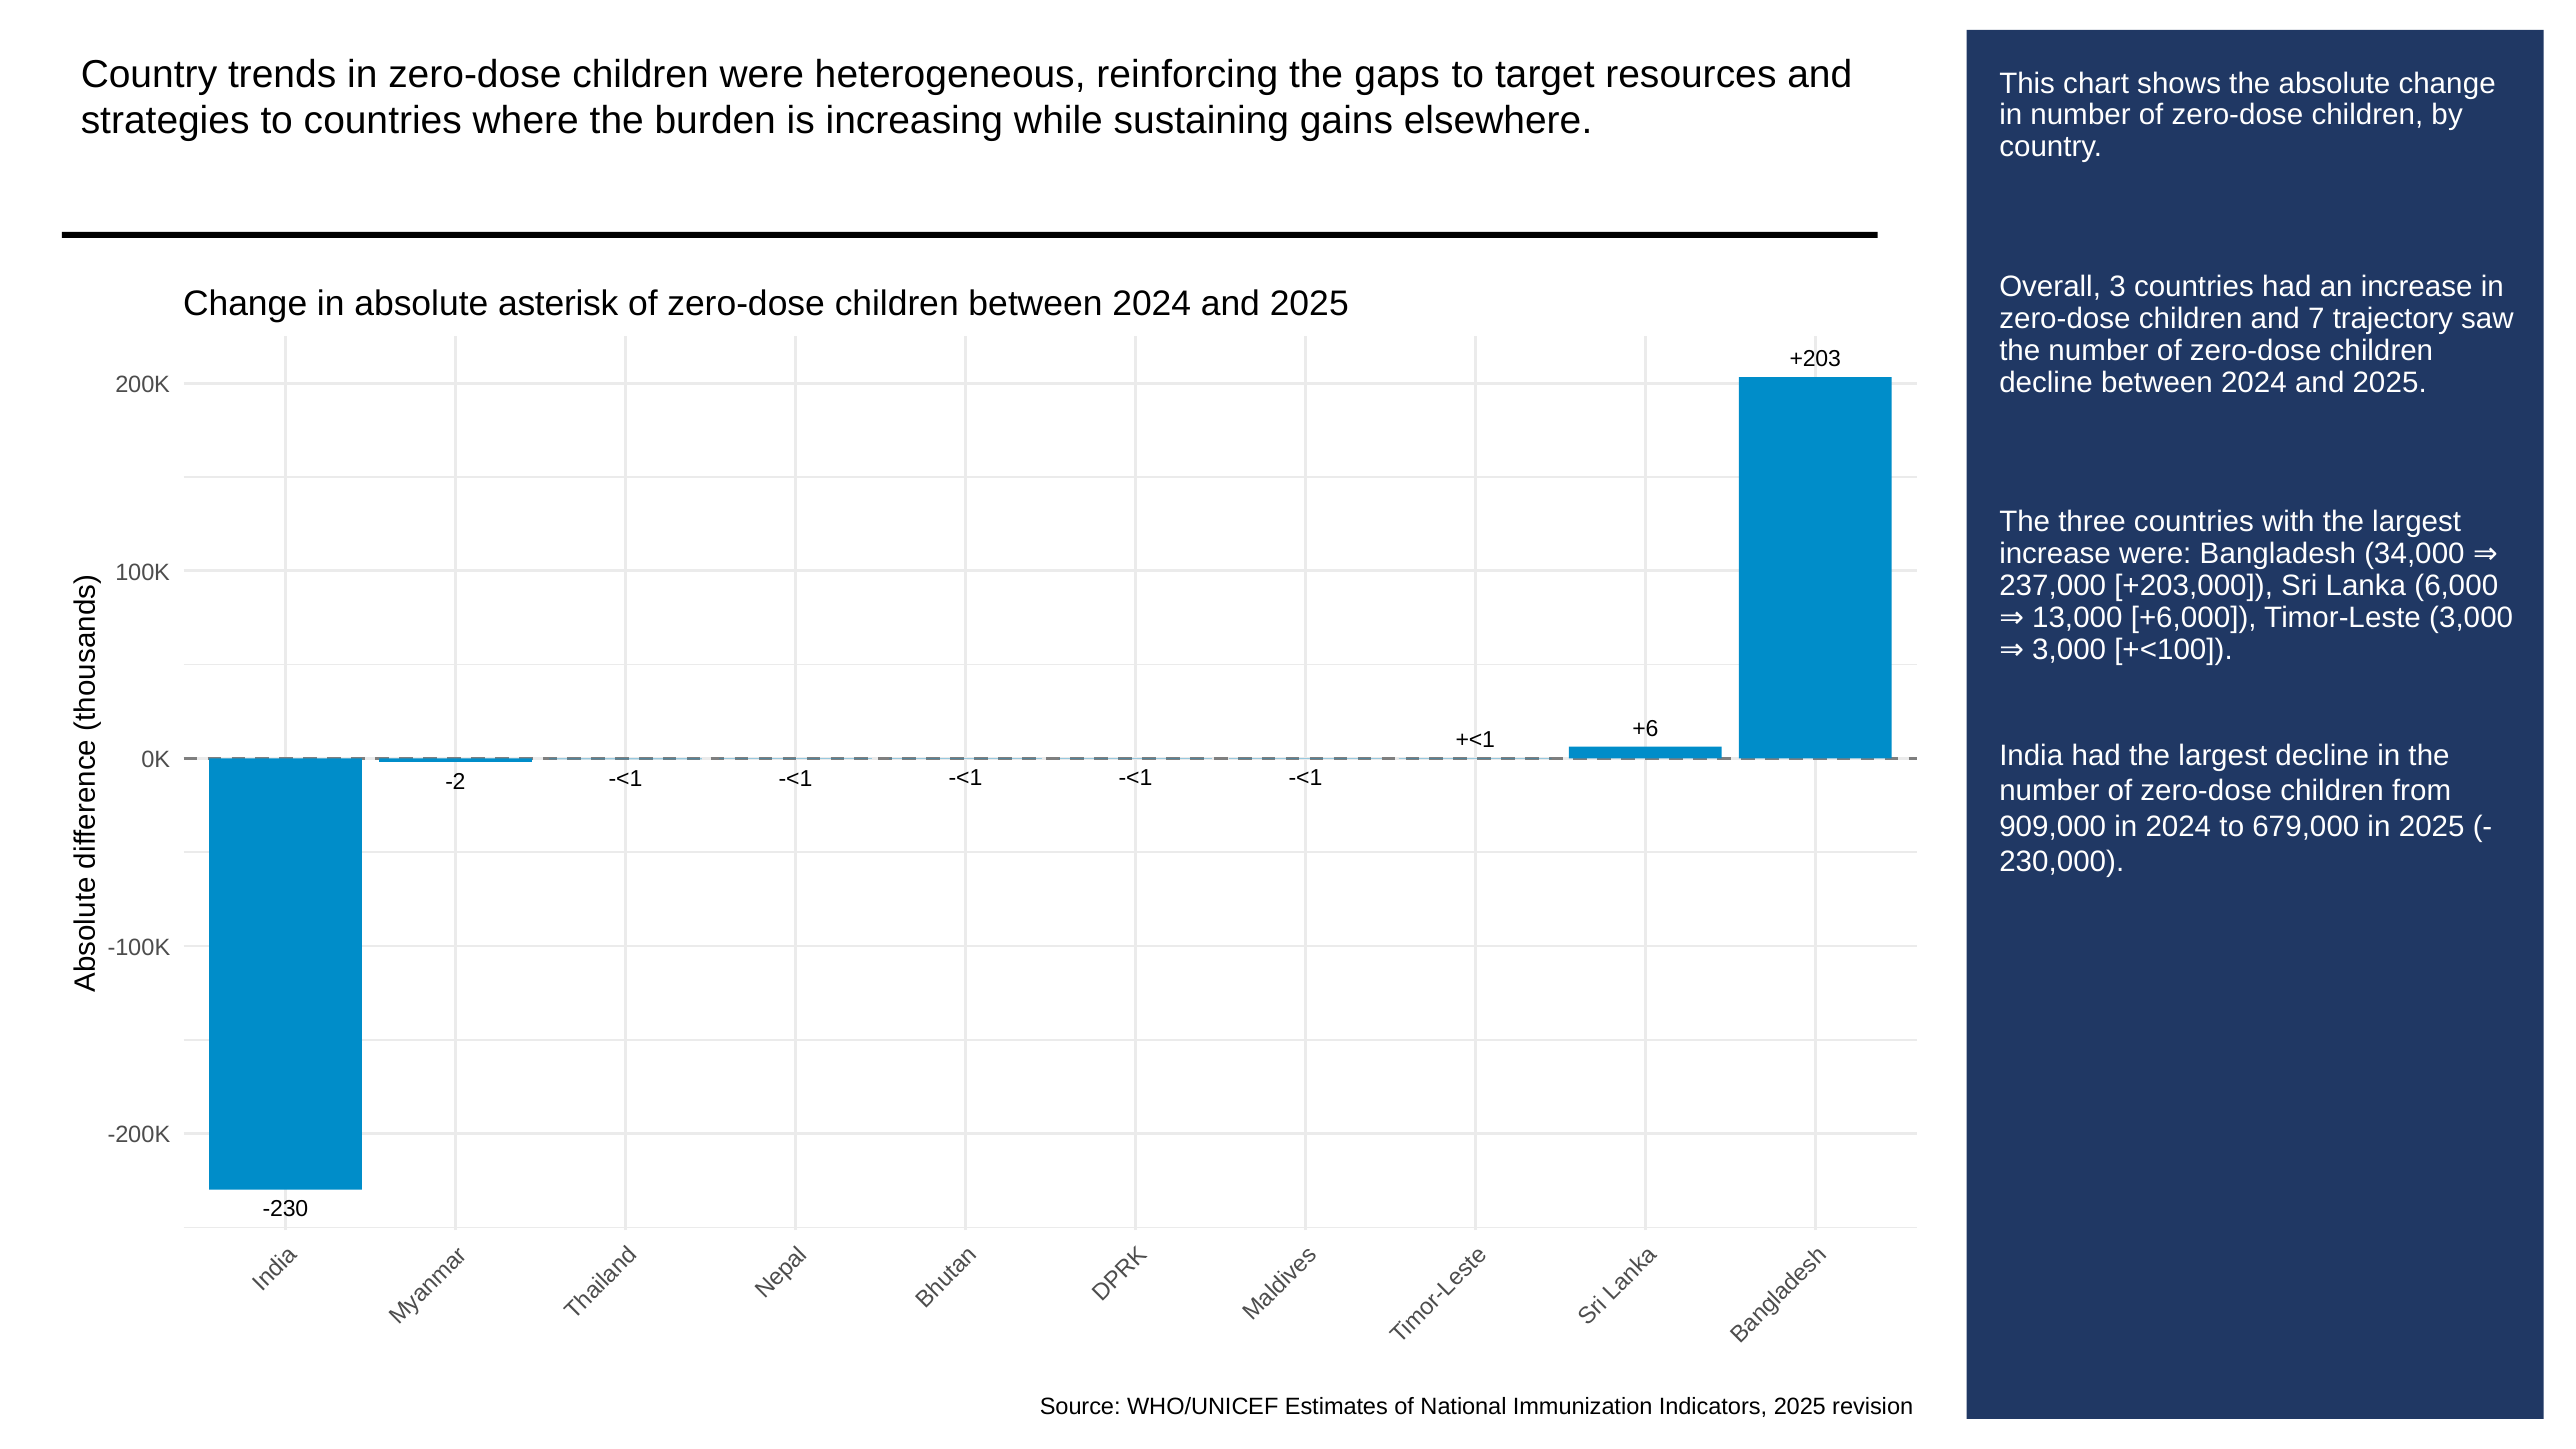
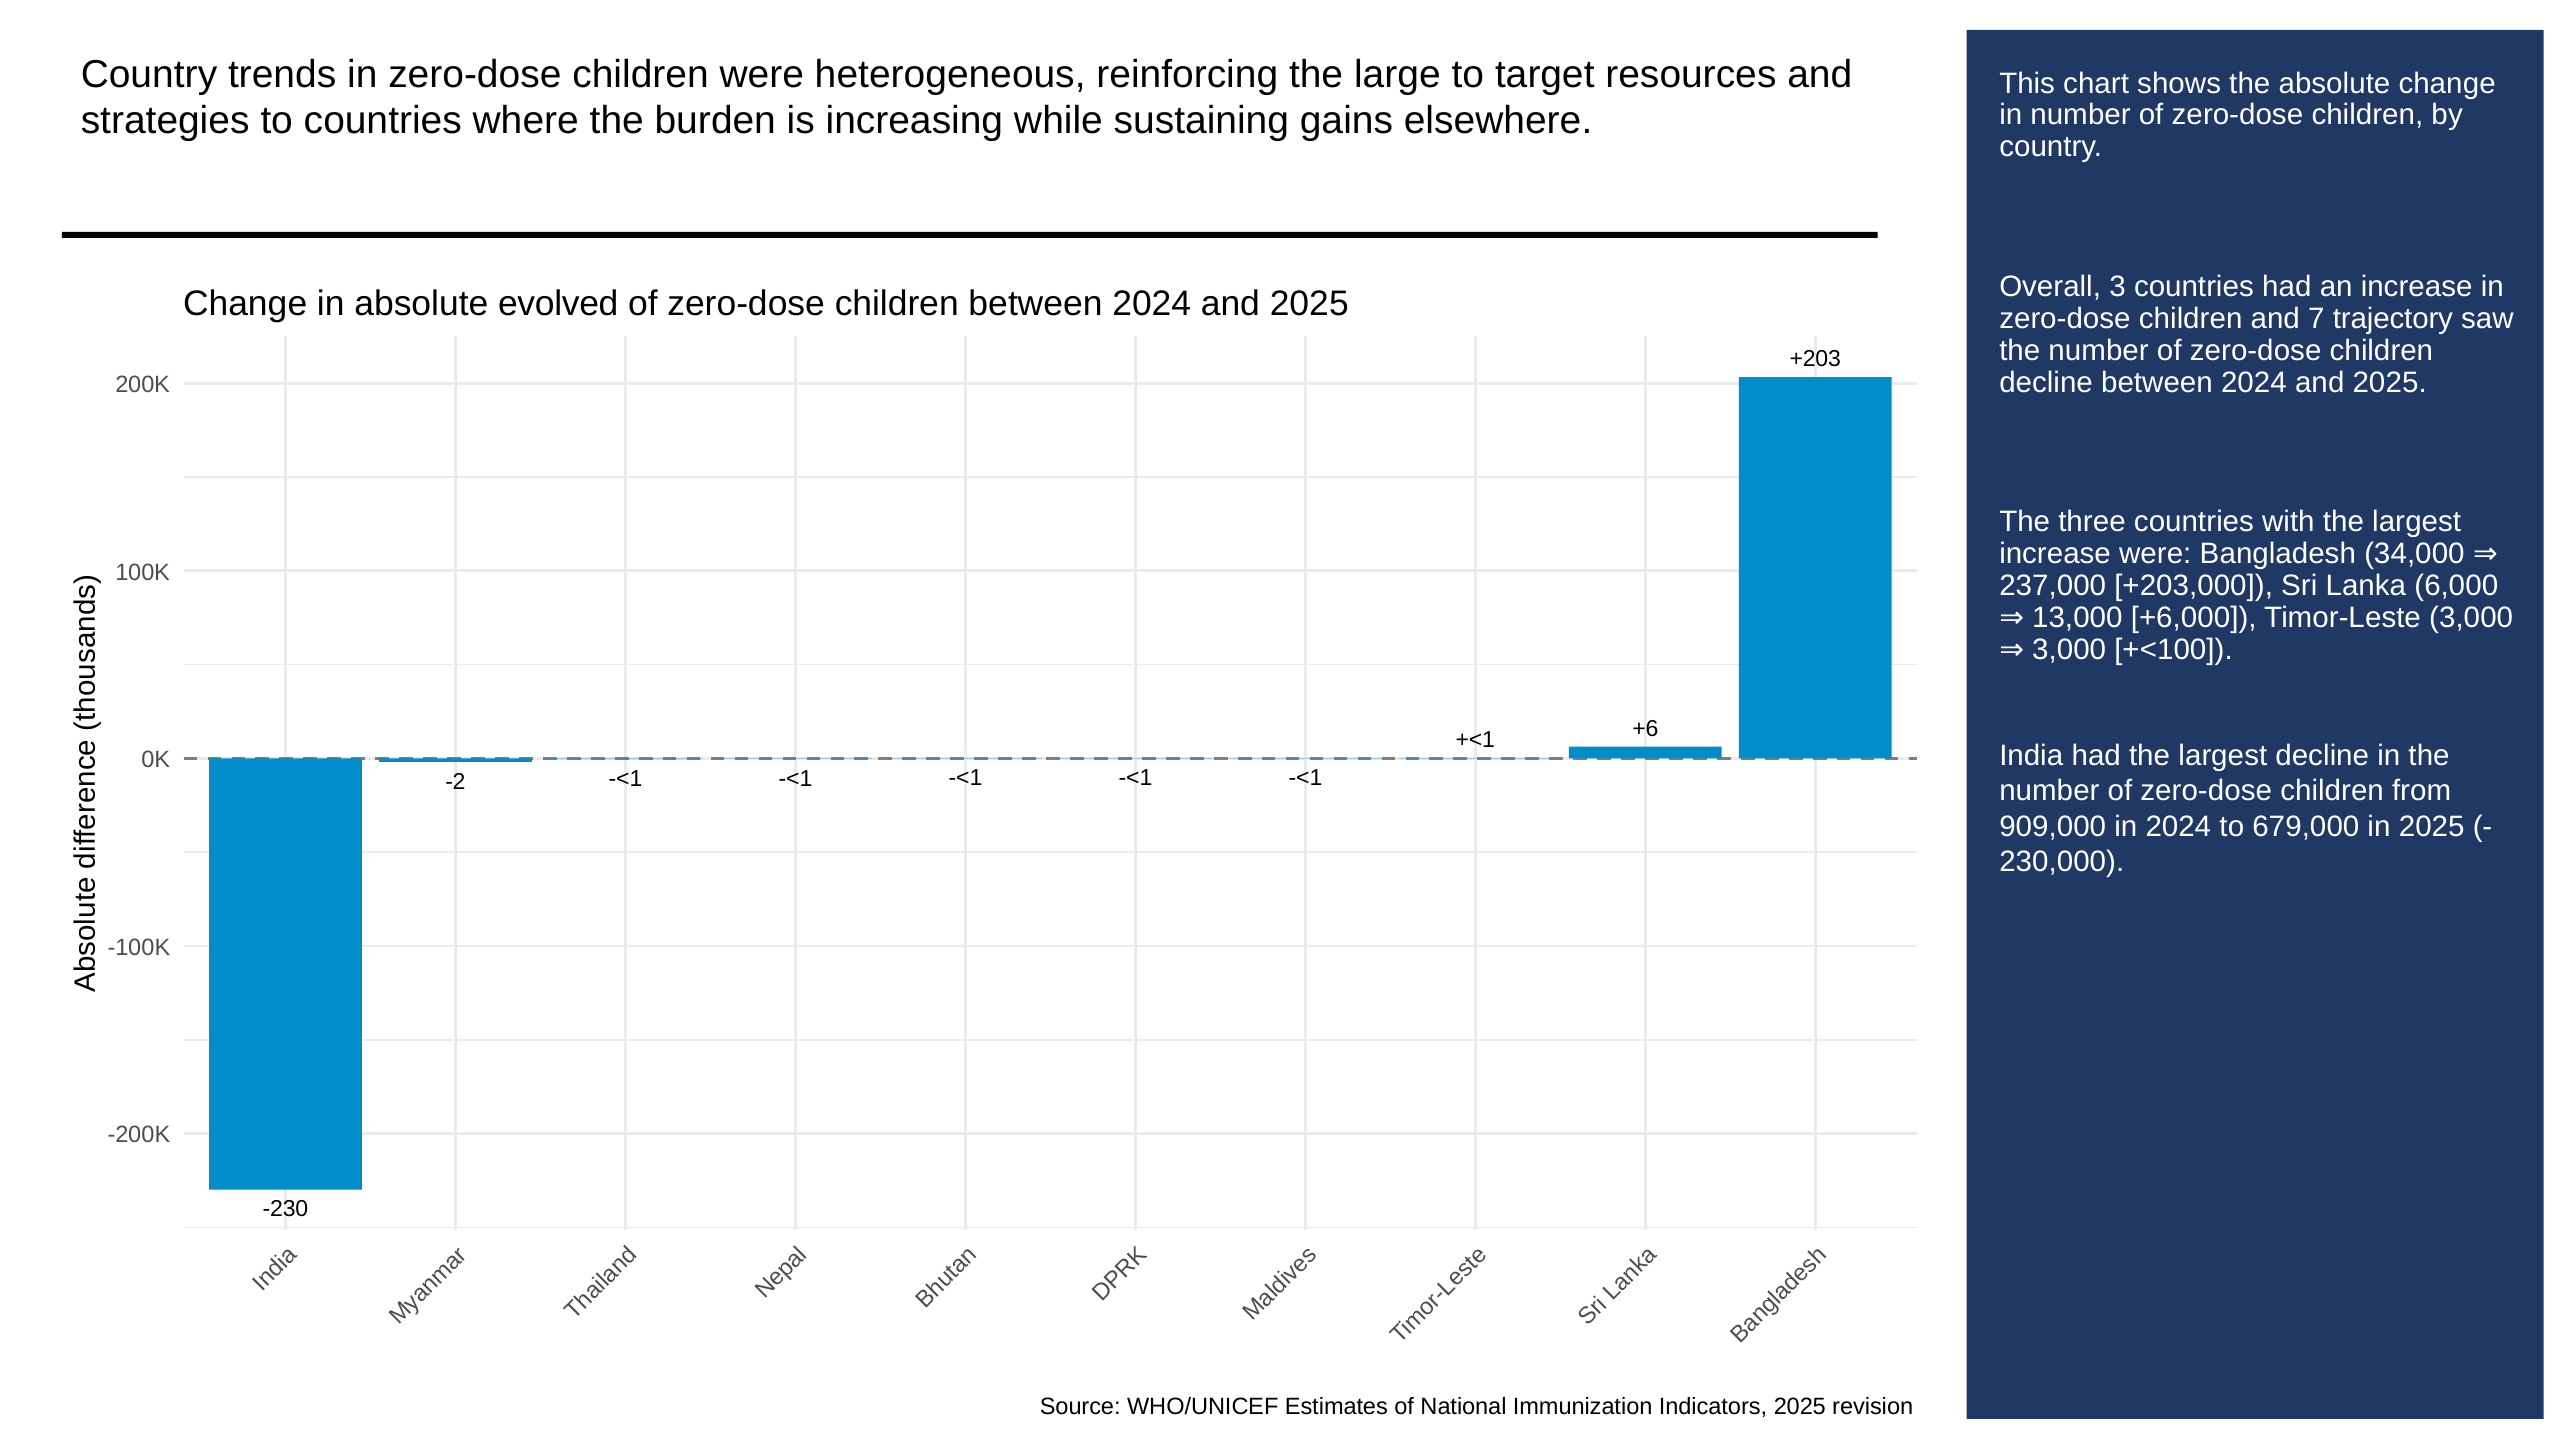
gaps: gaps -> large (1397, 74)
asterisk: asterisk -> evolved (558, 304)
